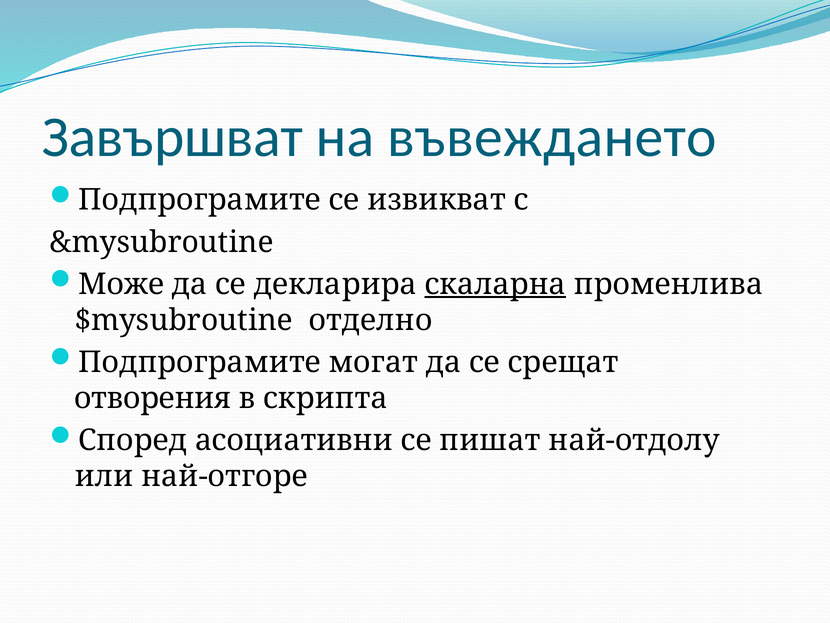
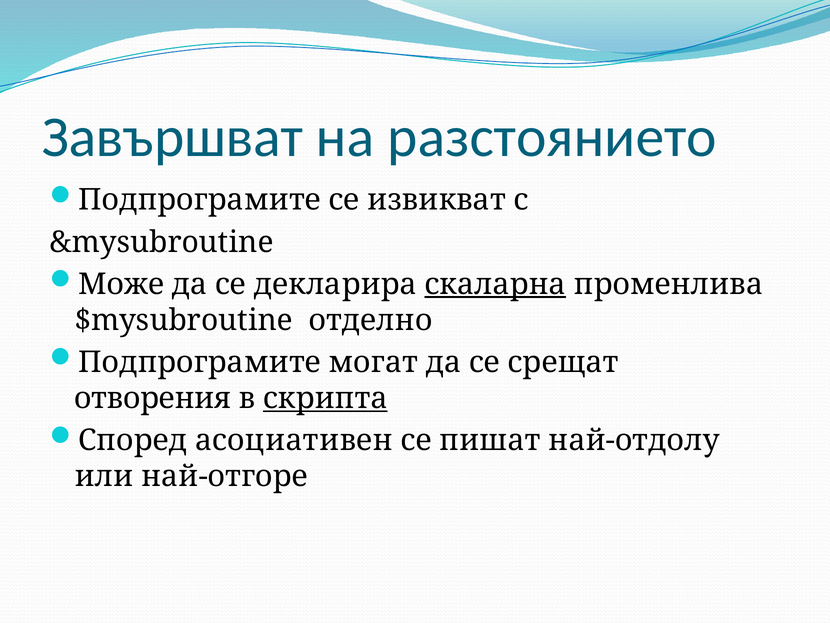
въвеждането: въвеждането -> разстоянието (552, 137)
скрипта underline: none -> present (325, 398)
асоциативни: асоциативни -> асоциативен (294, 440)
